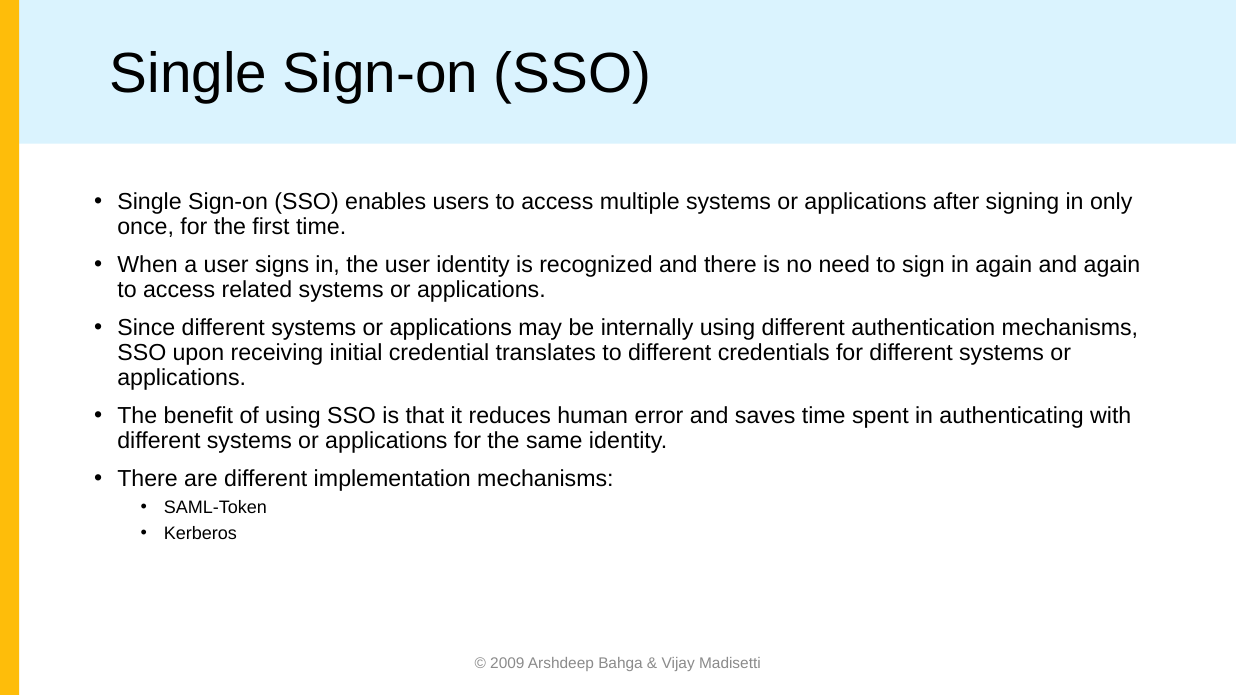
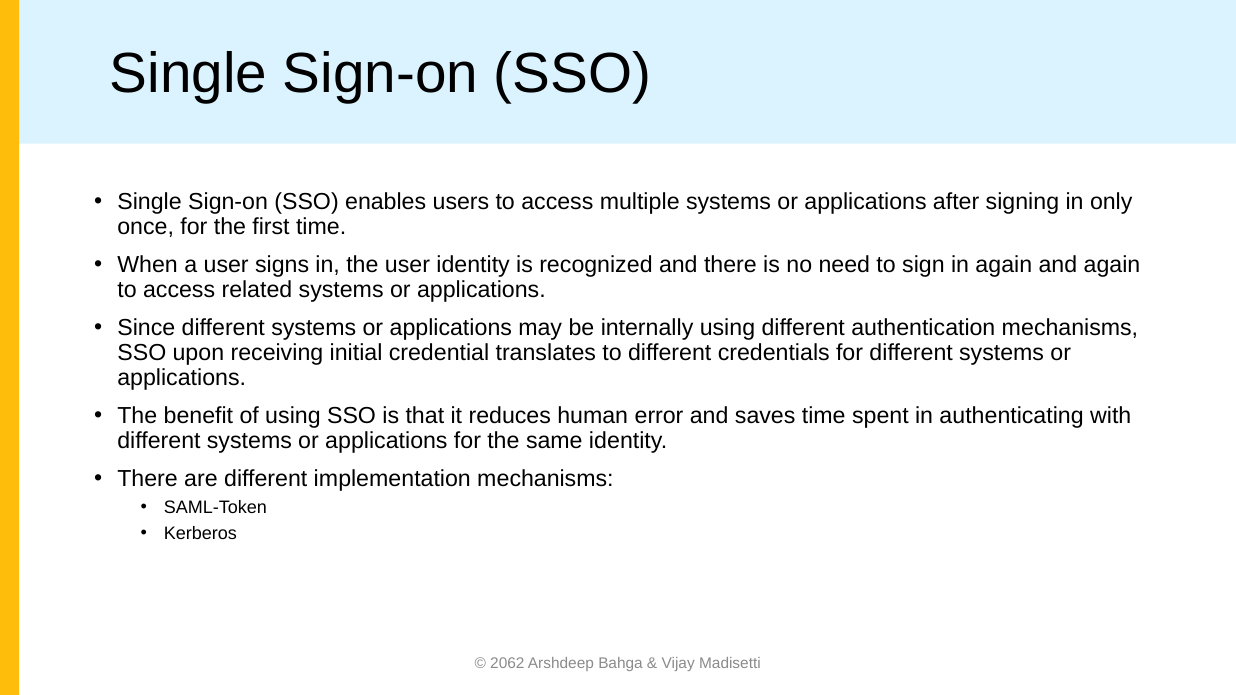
2009: 2009 -> 2062 (507, 664)
